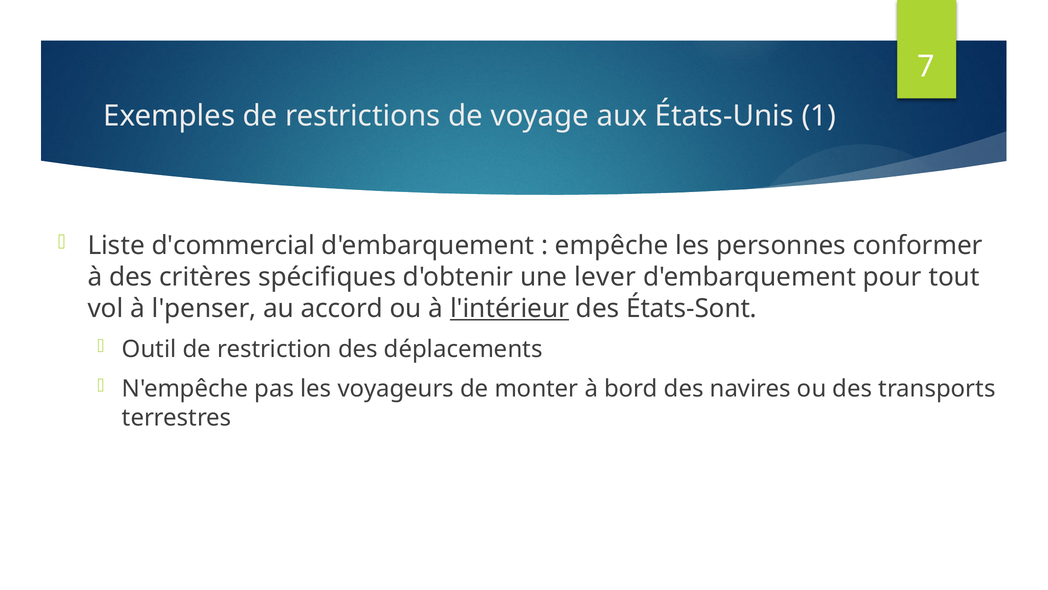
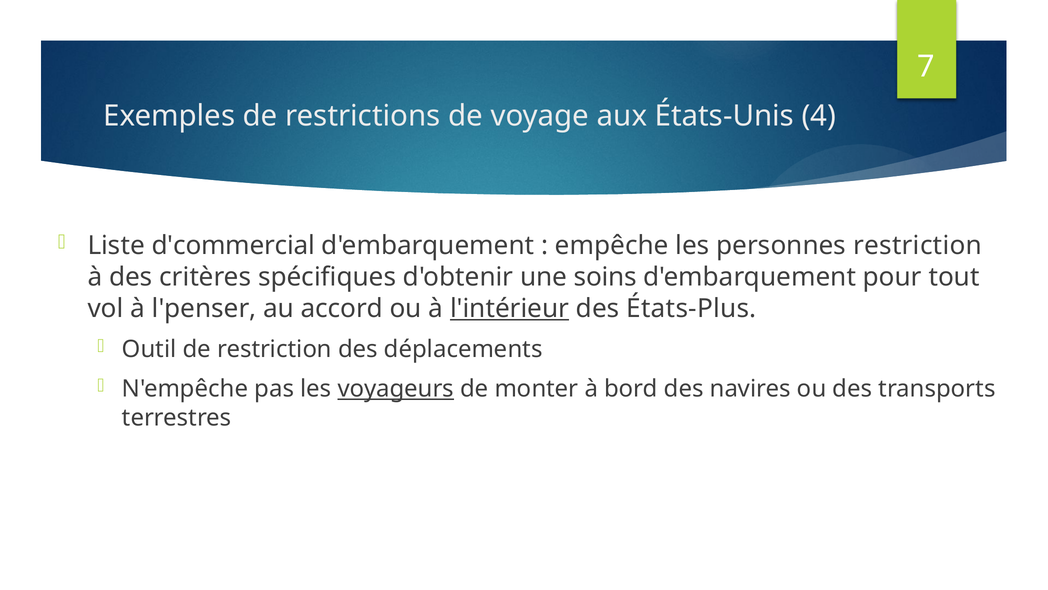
1: 1 -> 4 (819, 116)
personnes conformer: conformer -> restriction (918, 245)
lever: lever -> soins (605, 277)
États-Sont: États-Sont -> États-Plus (691, 308)
voyageurs underline: none -> present (396, 389)
